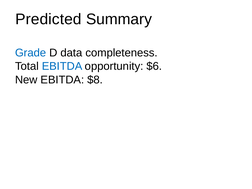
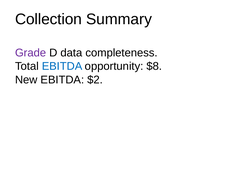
Predicted: Predicted -> Collection (48, 19)
Grade colour: blue -> purple (31, 53)
$6: $6 -> $8 (154, 66)
$8: $8 -> $2 (95, 80)
